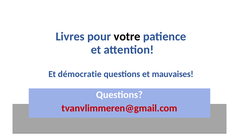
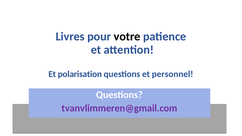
démocratie: démocratie -> polarisation (80, 74)
mauvaises: mauvaises -> personnel (173, 74)
tvanvlimmeren@gmail.com colour: red -> purple (119, 108)
